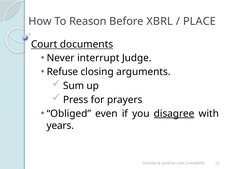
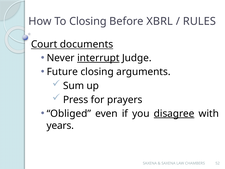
To Reason: Reason -> Closing (88, 21)
PLACE: PLACE -> RULES (199, 21)
interrupt underline: none -> present (98, 58)
Refuse: Refuse -> Future (62, 72)
